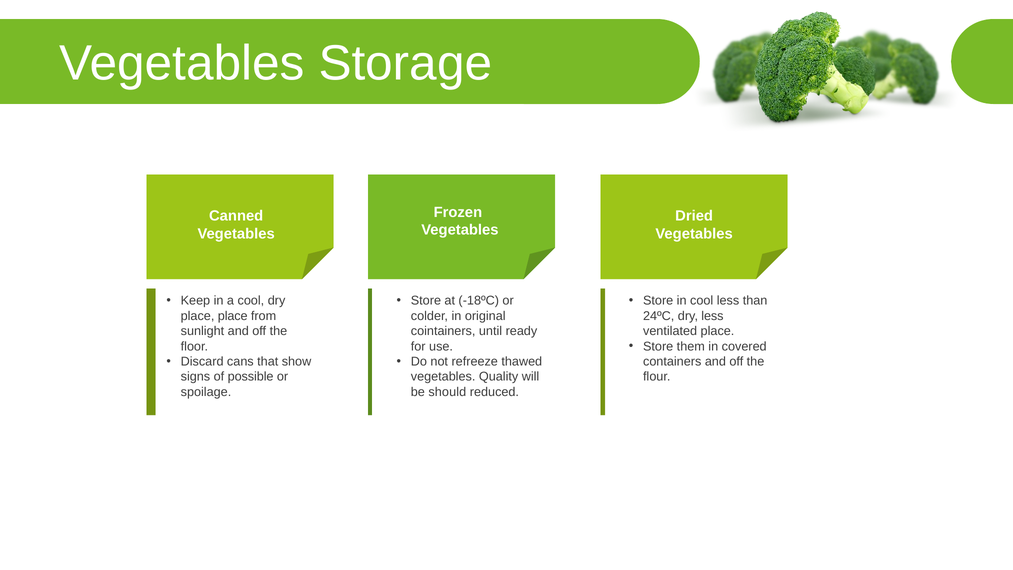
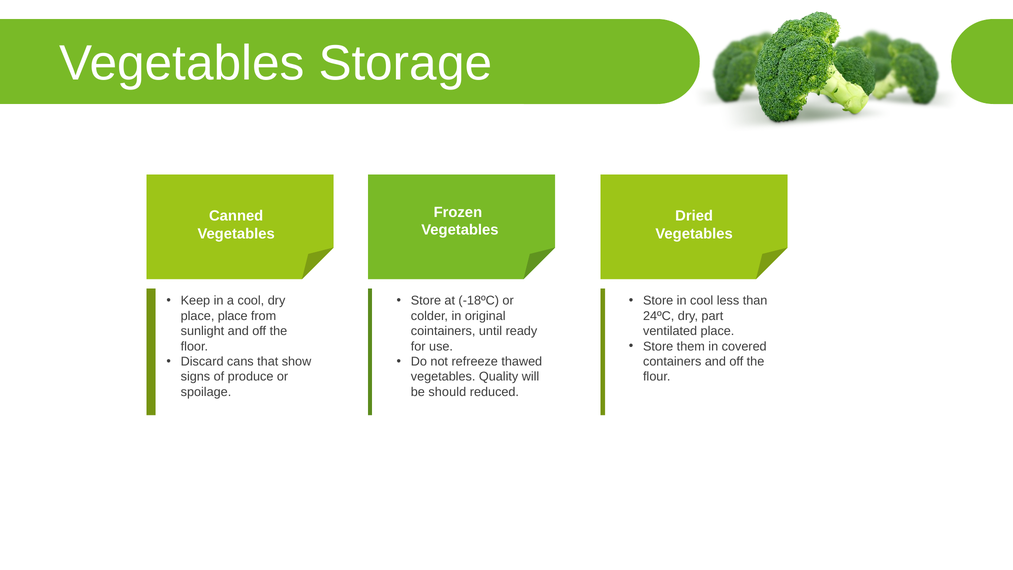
dry less: less -> part (712, 316)
possible: possible -> produce (251, 377)
